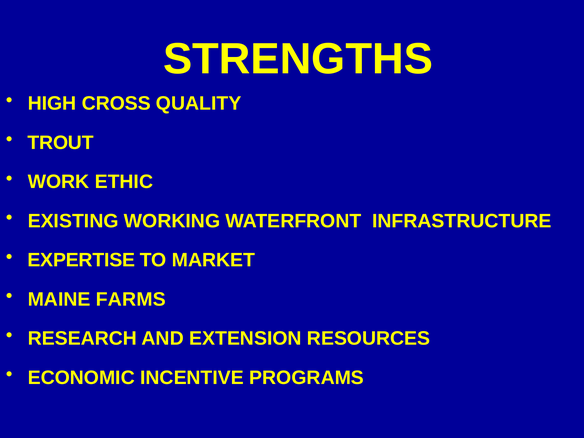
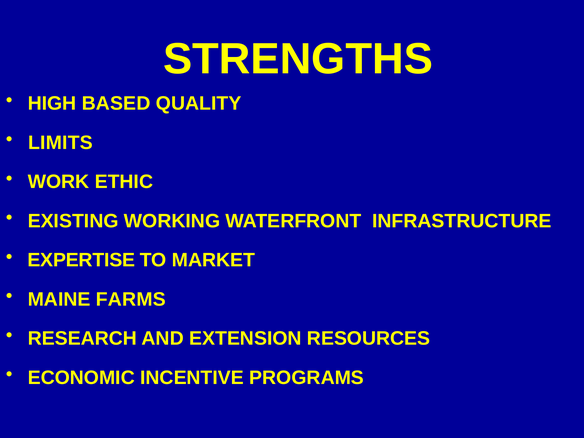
CROSS: CROSS -> BASED (116, 104)
TROUT: TROUT -> LIMITS (60, 143)
